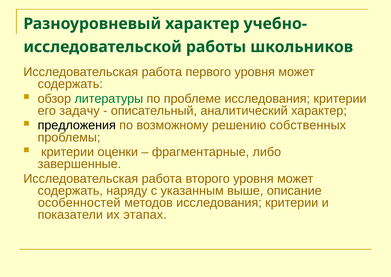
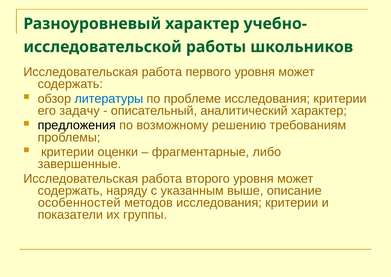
литературы colour: green -> blue (109, 98)
собственных: собственных -> требованиям (308, 125)
этапах: этапах -> группы (145, 214)
